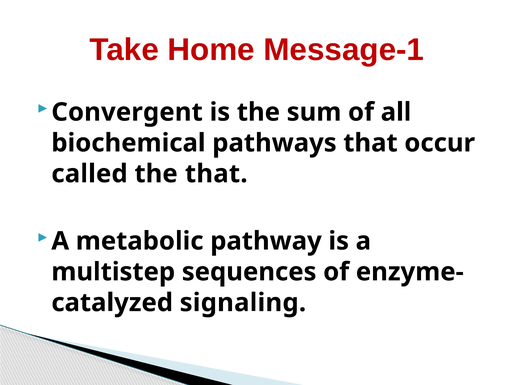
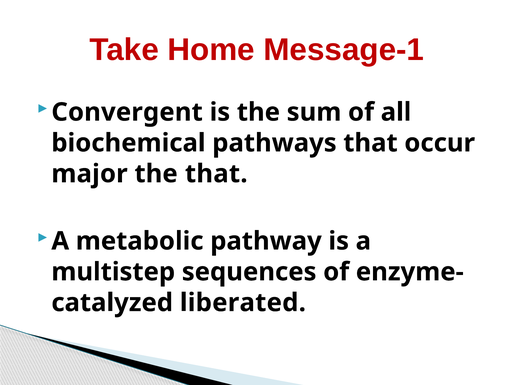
called: called -> major (90, 174)
signaling: signaling -> liberated (243, 303)
